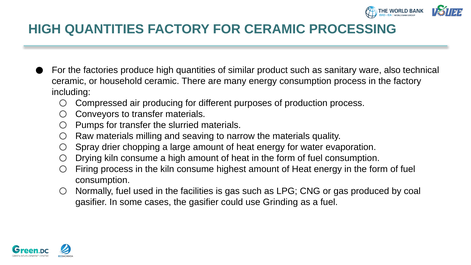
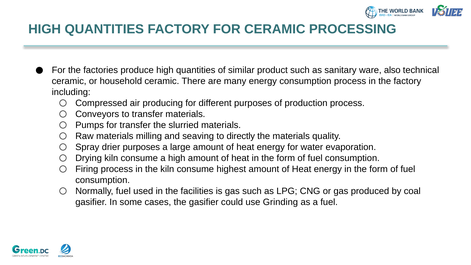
narrow: narrow -> directly (241, 136)
drier chopping: chopping -> purposes (141, 147)
